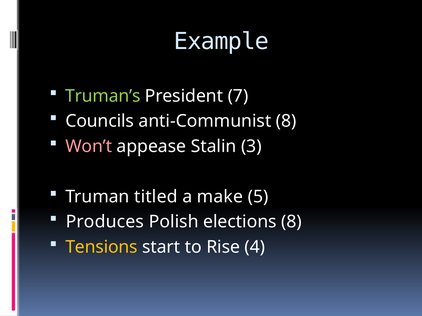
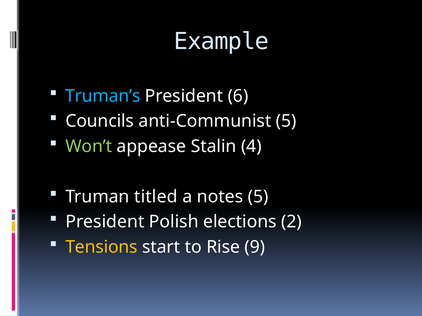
Truman’s colour: light green -> light blue (103, 96)
7: 7 -> 6 (238, 96)
anti-Communist 8: 8 -> 5 (286, 121)
Won’t colour: pink -> light green (89, 147)
3: 3 -> 4 (251, 147)
make: make -> notes (220, 197)
Produces: Produces -> President (105, 222)
elections 8: 8 -> 2 (292, 222)
4: 4 -> 9 (255, 247)
